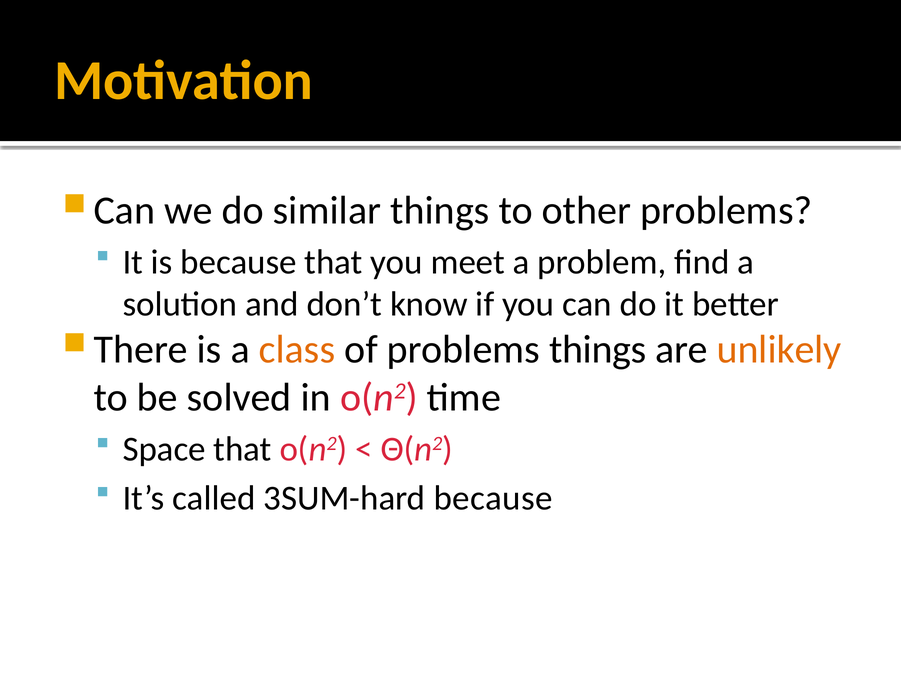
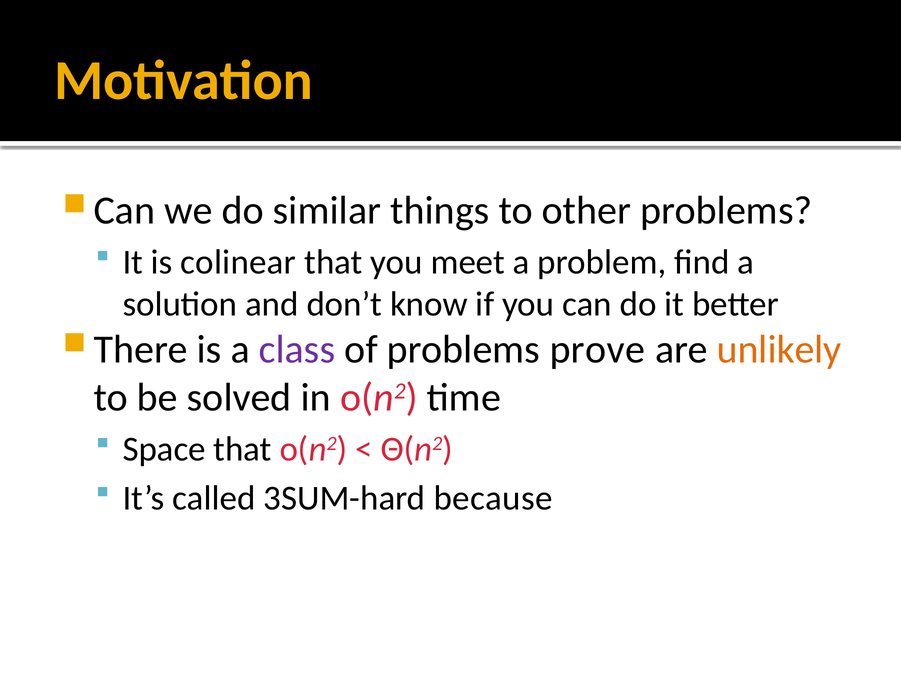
is because: because -> colinear (238, 262)
class colour: orange -> purple (297, 350)
problems things: things -> prove (597, 350)
